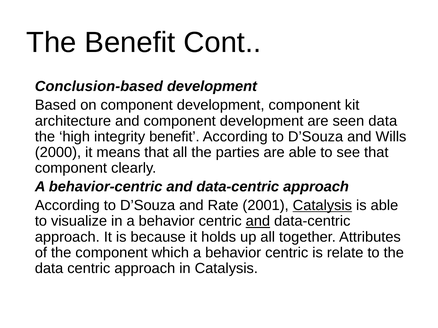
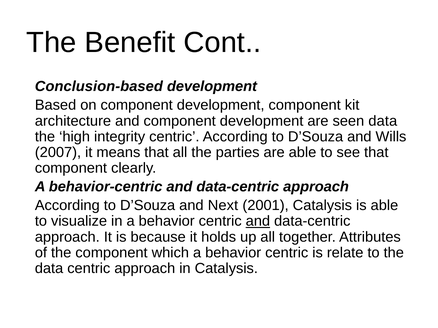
integrity benefit: benefit -> centric (174, 137)
2000: 2000 -> 2007 (58, 153)
Rate: Rate -> Next (223, 206)
Catalysis underline: present -> none (322, 206)
